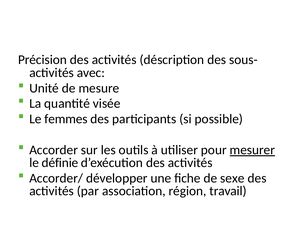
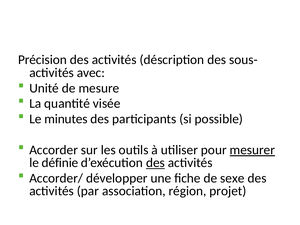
femmes: femmes -> minutes (66, 119)
des underline: none -> present (155, 163)
travail: travail -> projet (228, 191)
